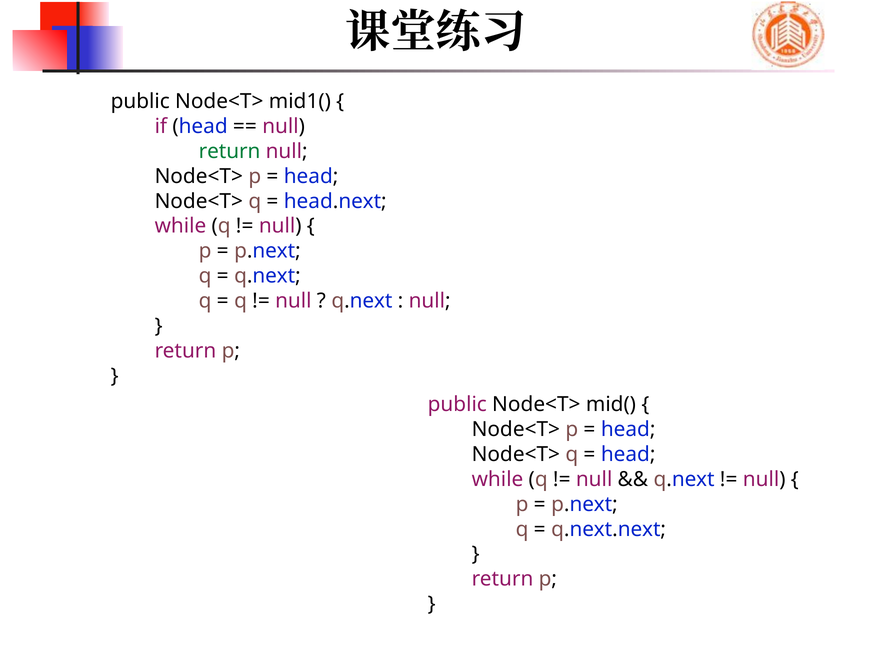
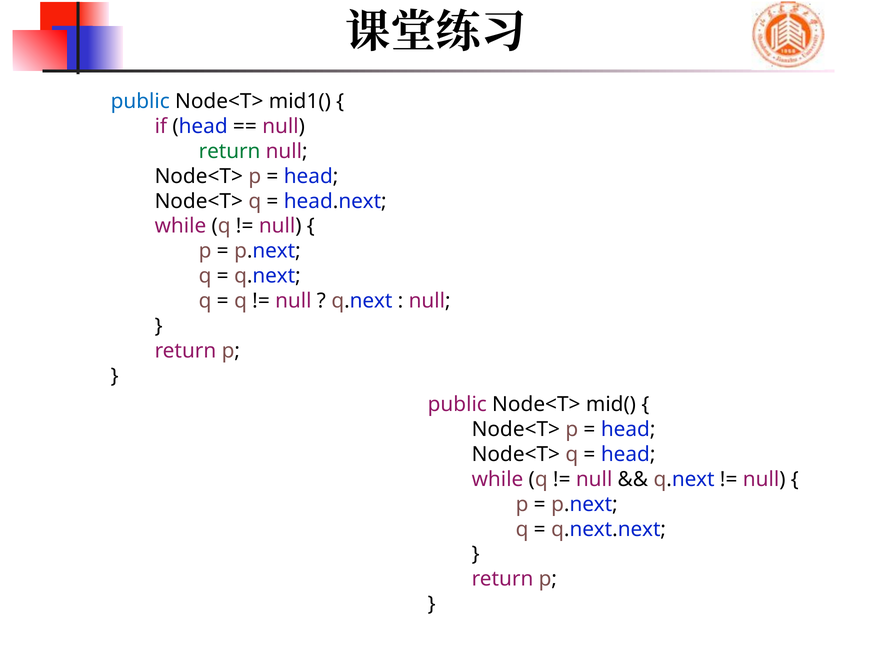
public colour: black -> blue (140, 101)
